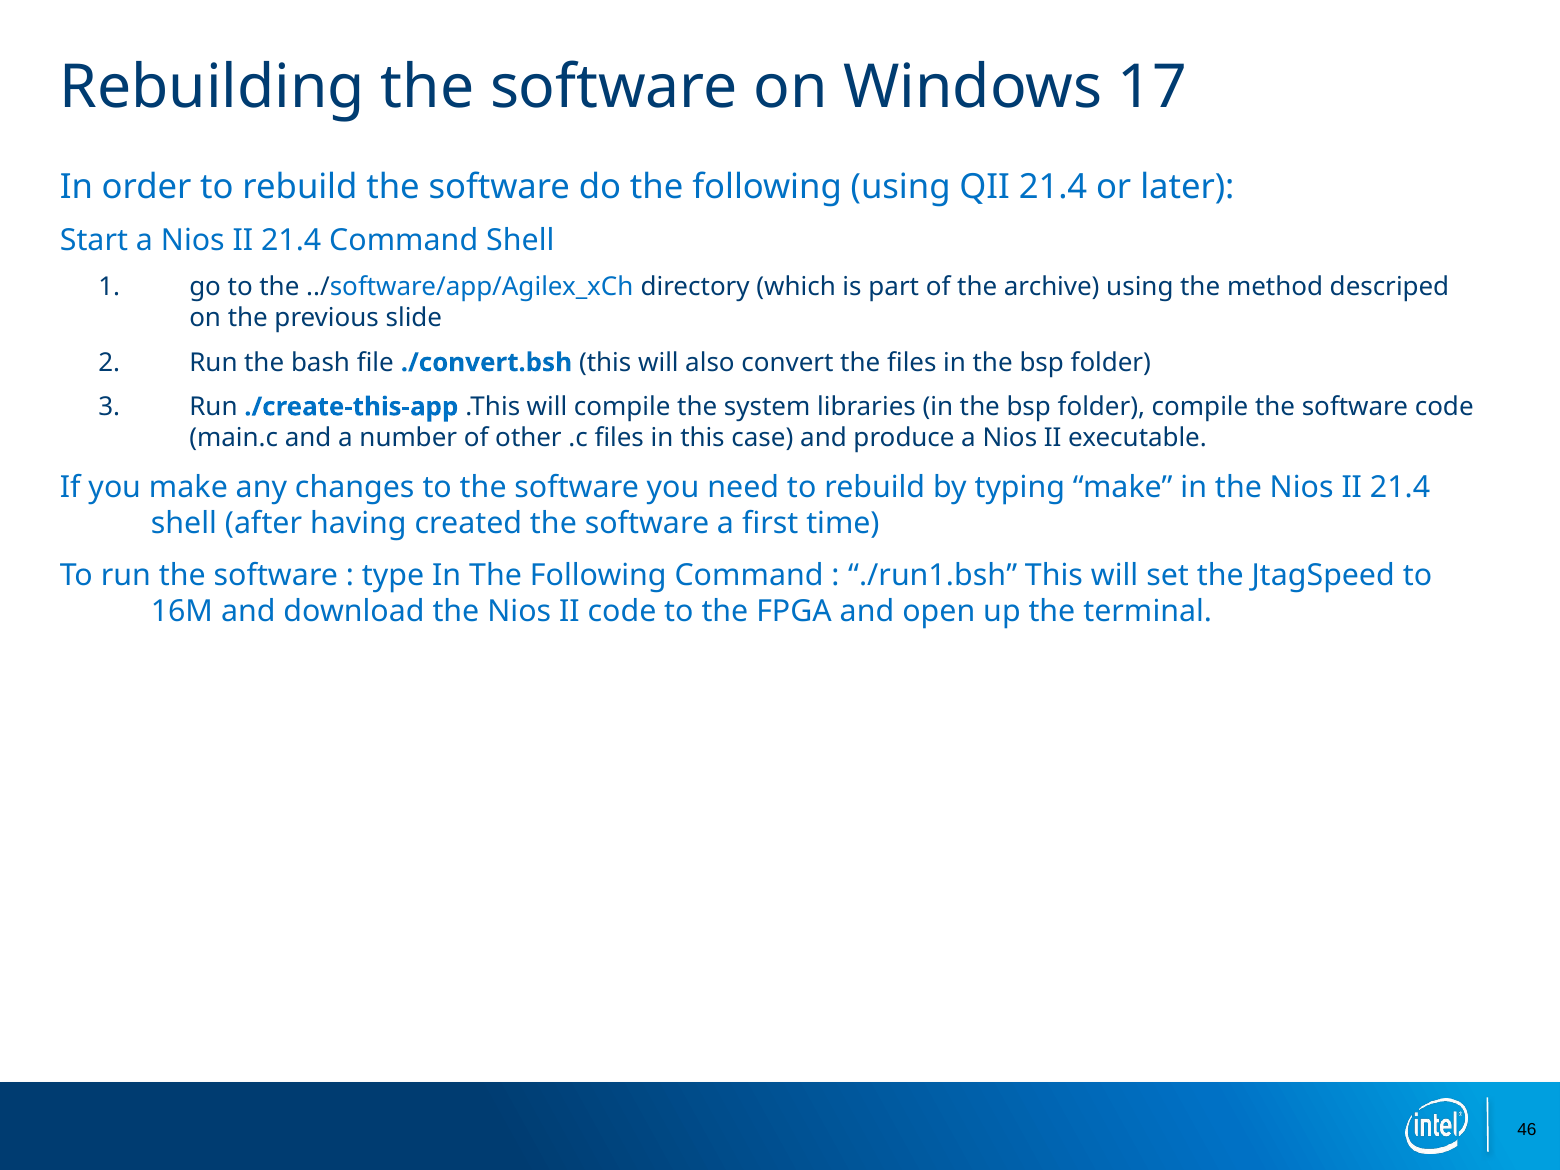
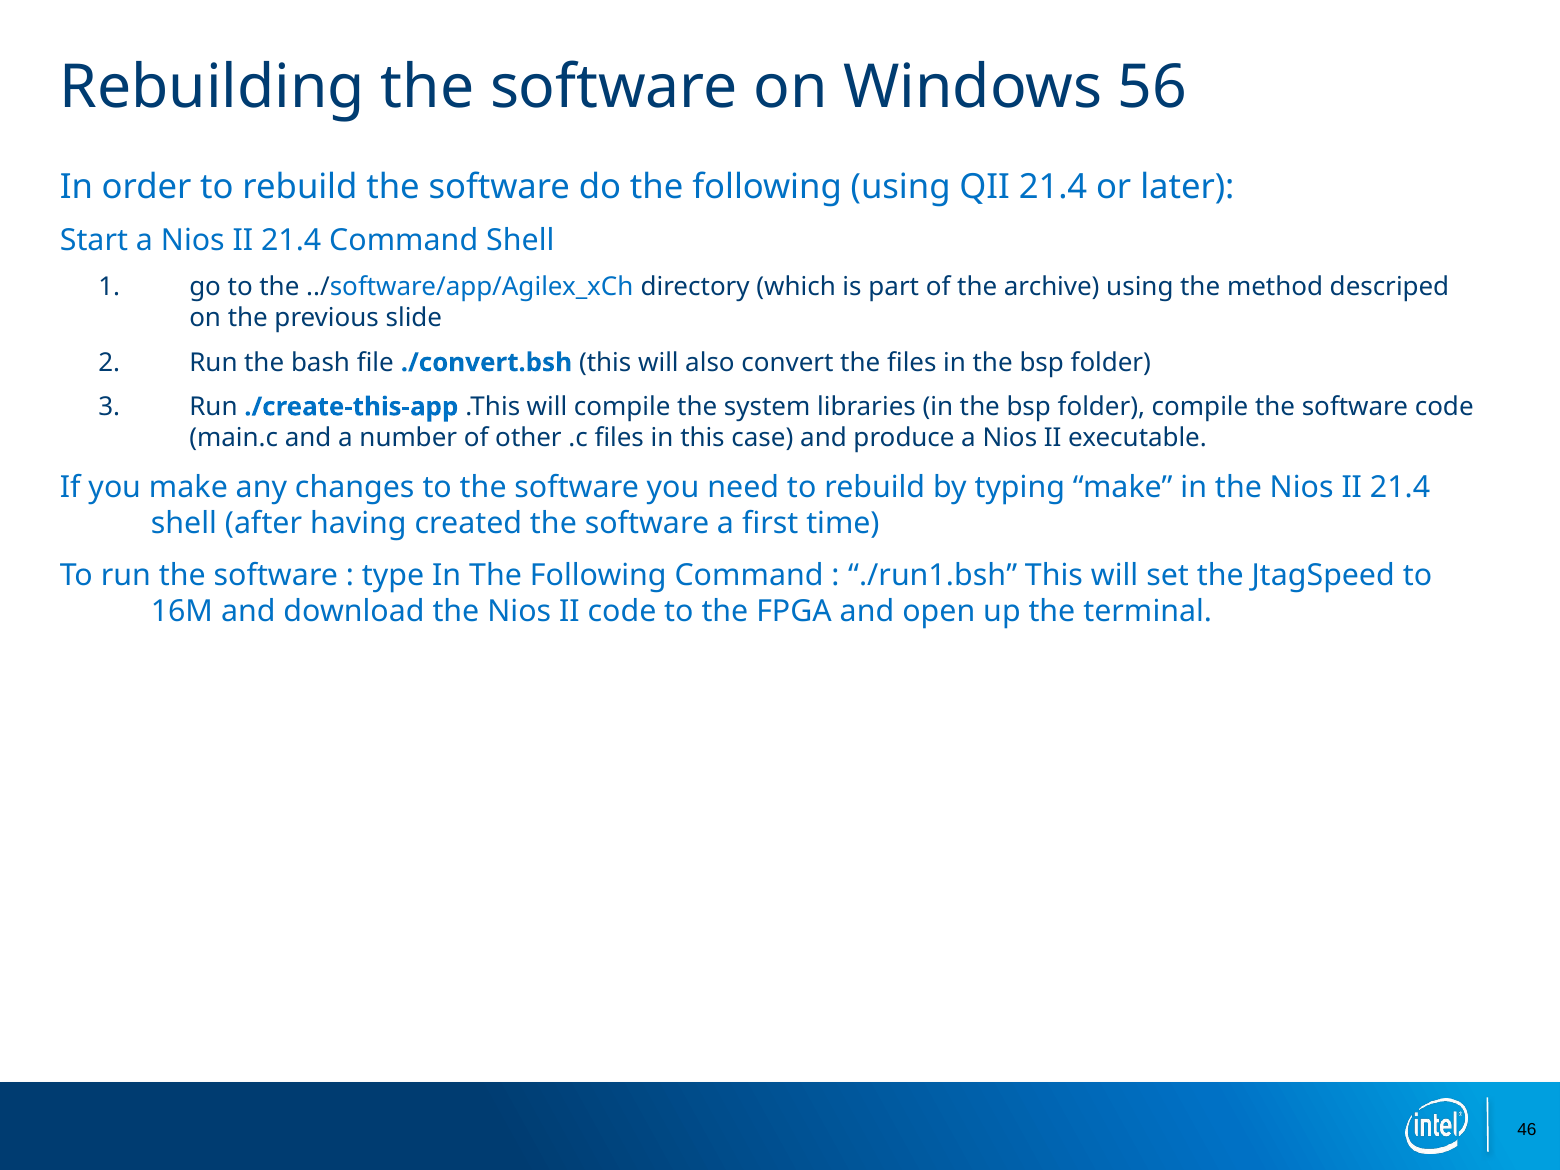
17: 17 -> 56 (1153, 87)
